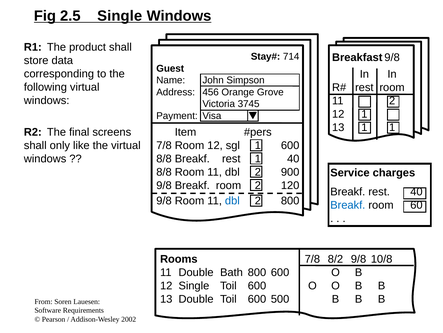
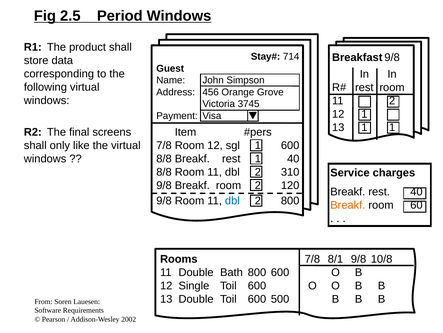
2.5 Single: Single -> Period (120, 16)
900: 900 -> 310 (290, 172)
Breakf colour: blue -> orange (348, 205)
8/2: 8/2 -> 8/1 (335, 259)
